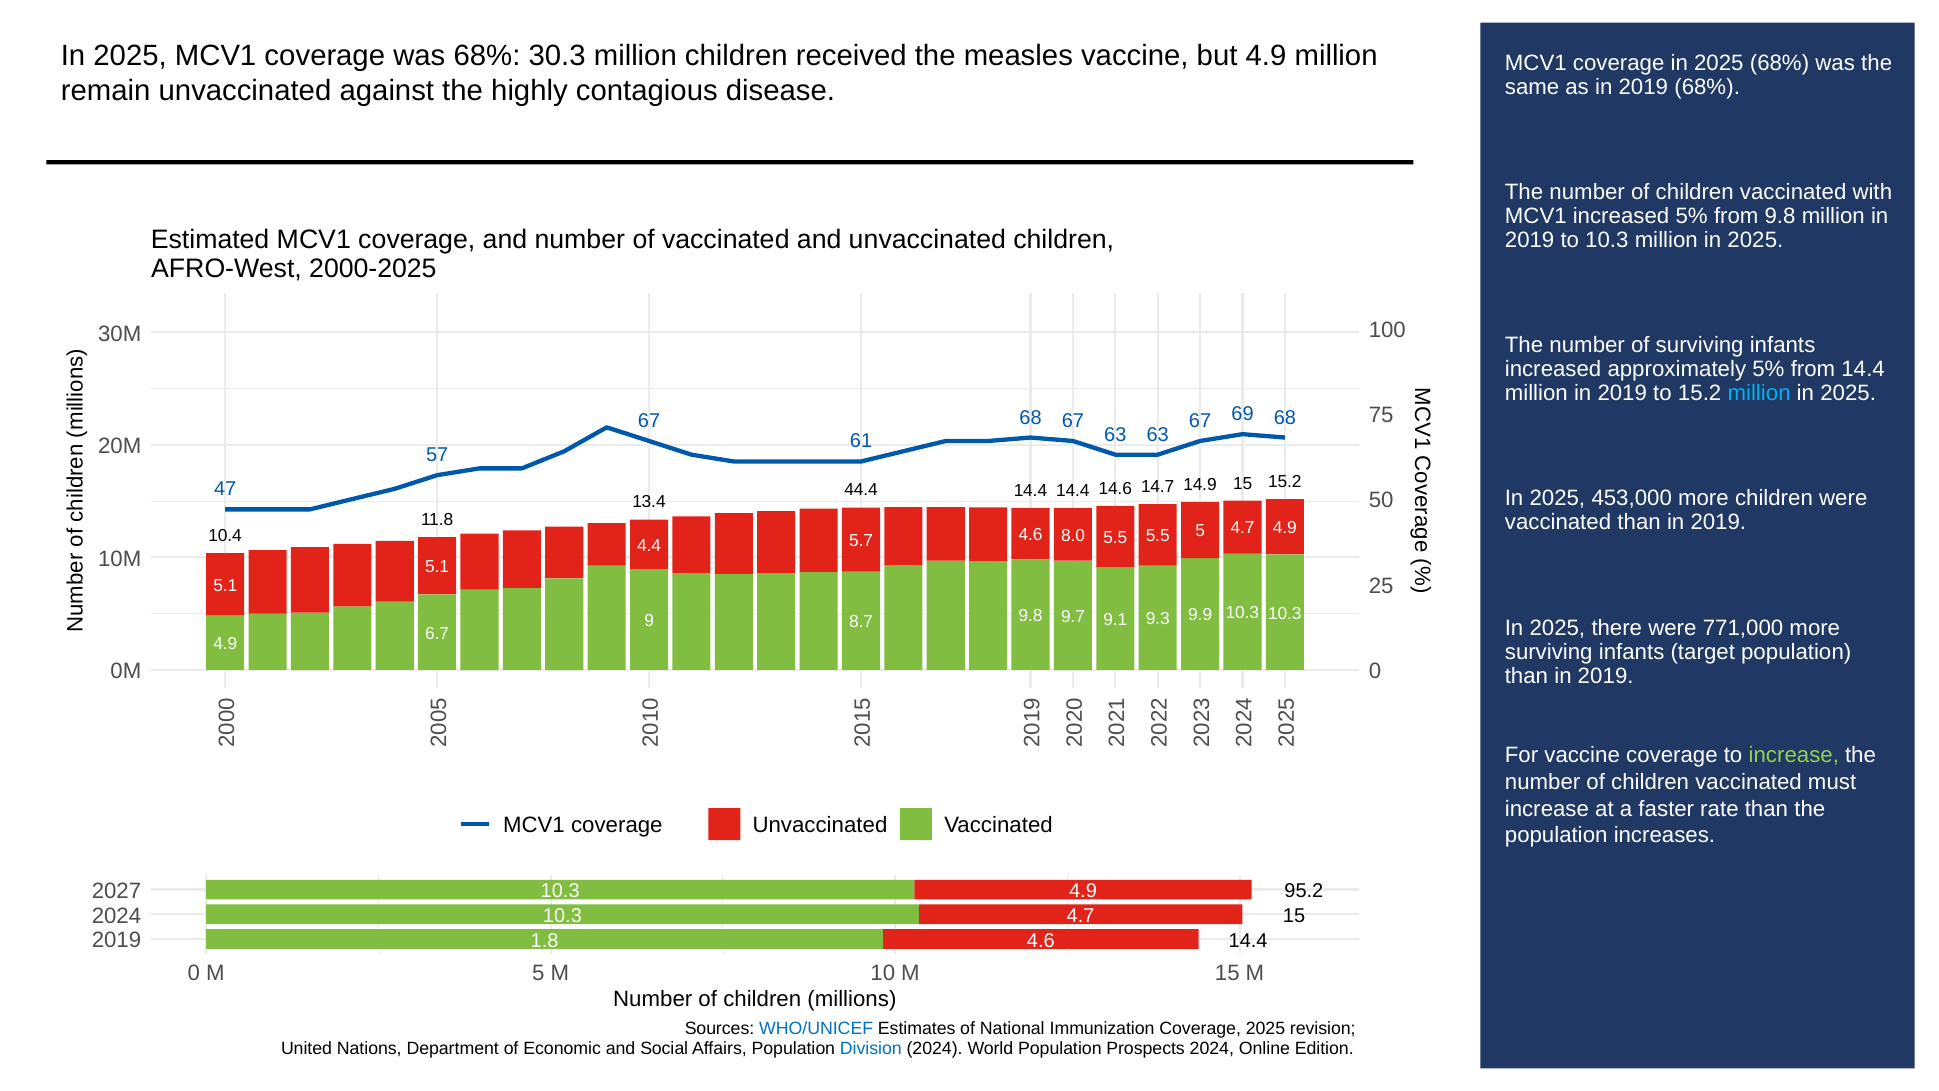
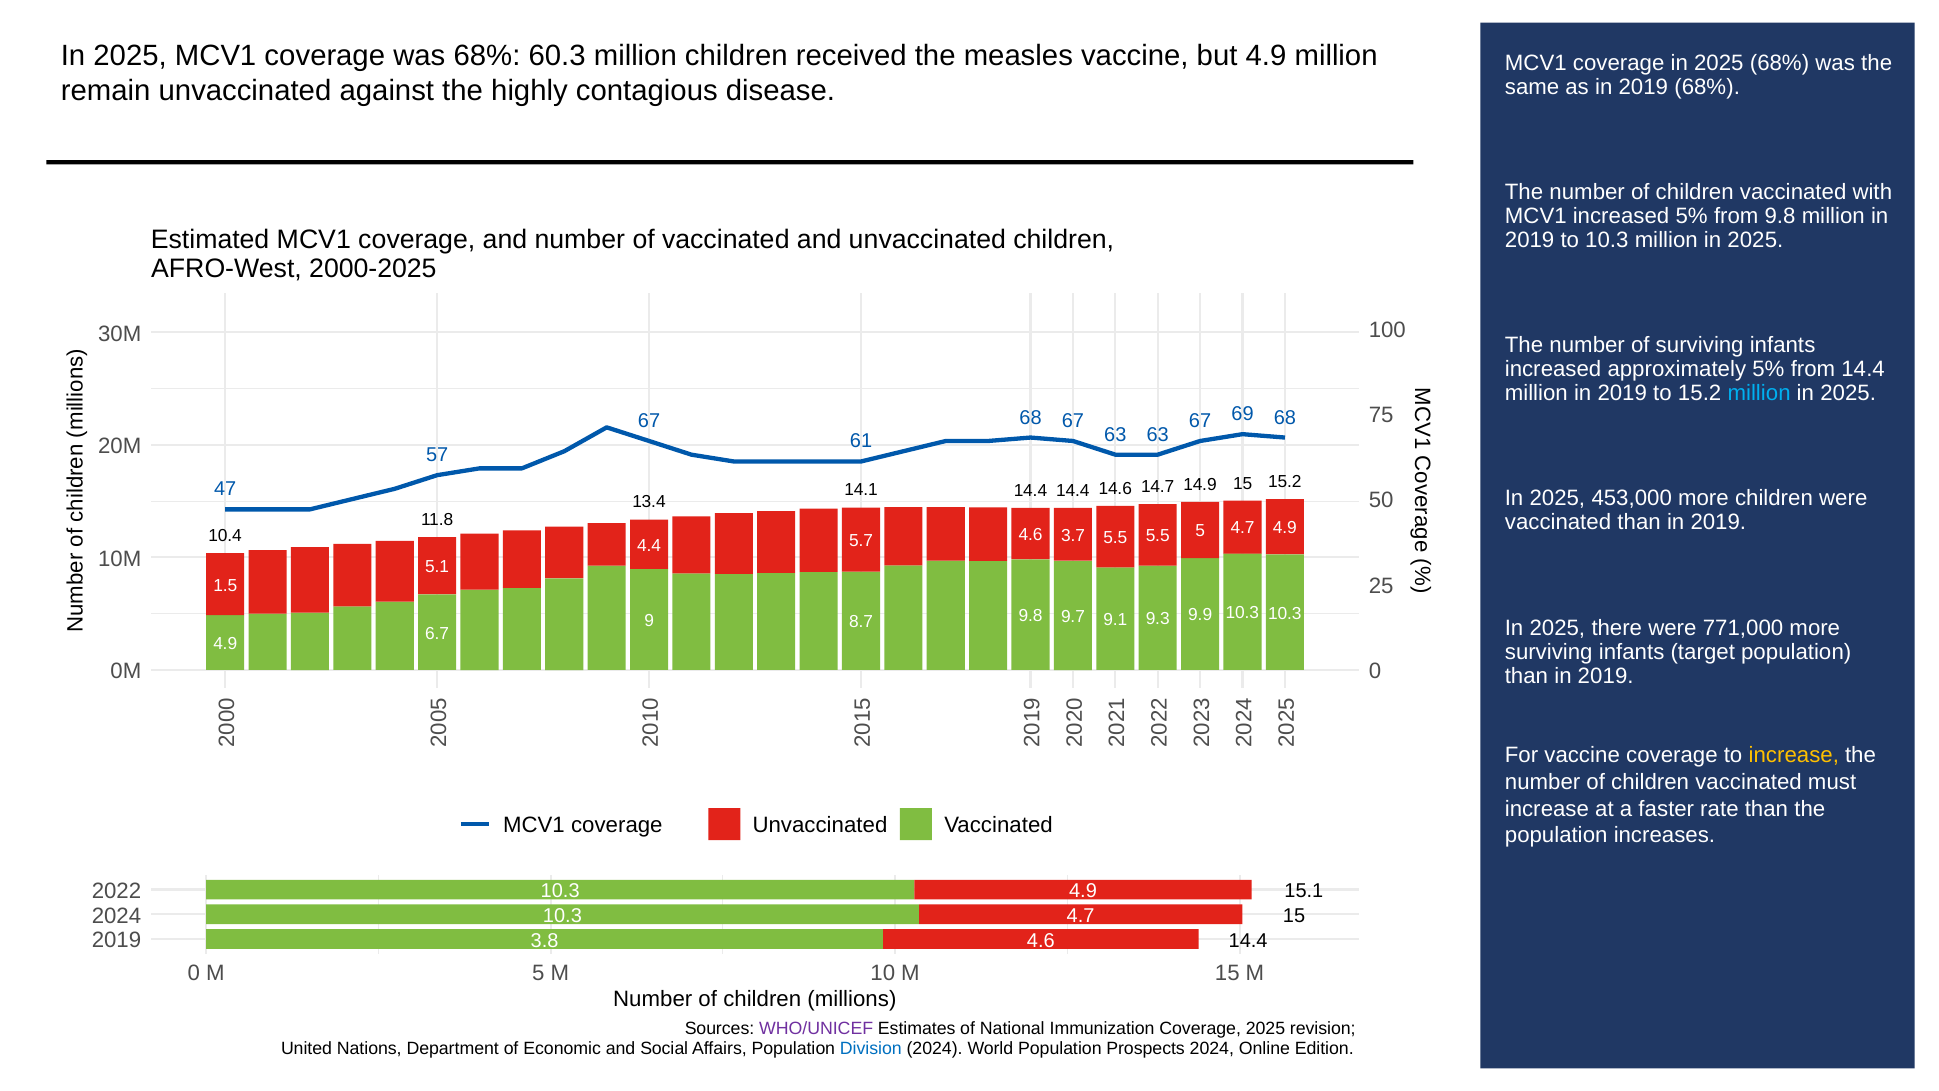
30.3: 30.3 -> 60.3 (557, 56)
44.4: 44.4 -> 14.1 (861, 490)
8.0: 8.0 -> 3.7 (1073, 535)
5.1: 5.1 -> 1.5 (225, 585)
increase colour: light green -> yellow (1794, 755)
2027: 2027 -> 2022 (116, 891)
95.2: 95.2 -> 15.1 (1304, 891)
1.8: 1.8 -> 3.8 (545, 940)
WHO/UNICEF colour: blue -> purple (816, 1029)
